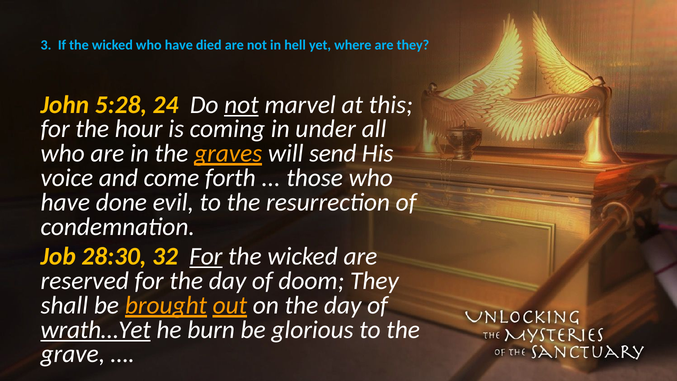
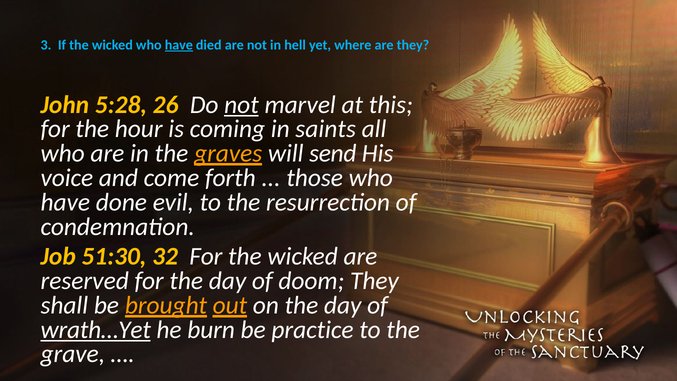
have underline: none -> present (179, 45)
24: 24 -> 26 (166, 105)
under: under -> saints (326, 129)
28:30: 28:30 -> 51:30 (114, 256)
For underline: present -> none (206, 256)
glorious: glorious -> practice (313, 330)
